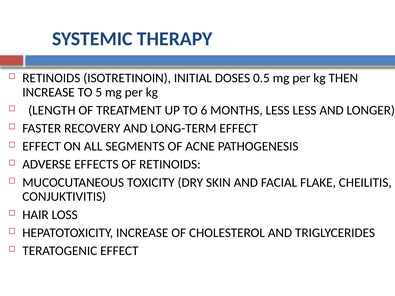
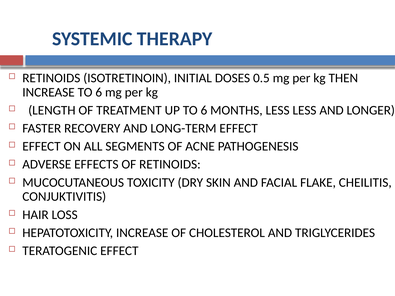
INCREASE TO 5: 5 -> 6 (99, 92)
